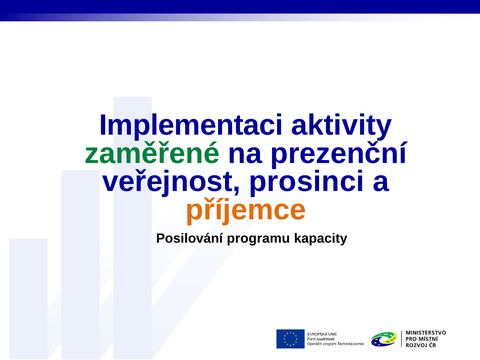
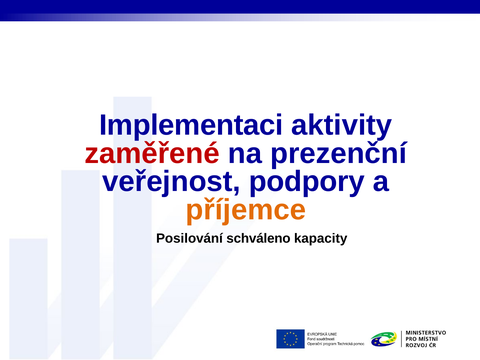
zaměřené colour: green -> red (152, 153)
prosinci: prosinci -> podpory (307, 182)
programu: programu -> schváleno (258, 239)
